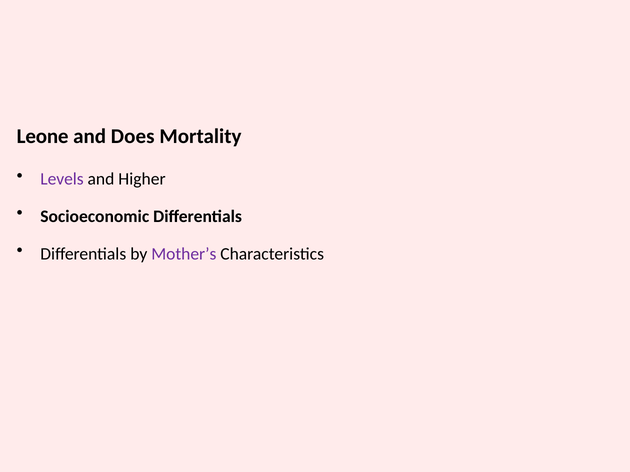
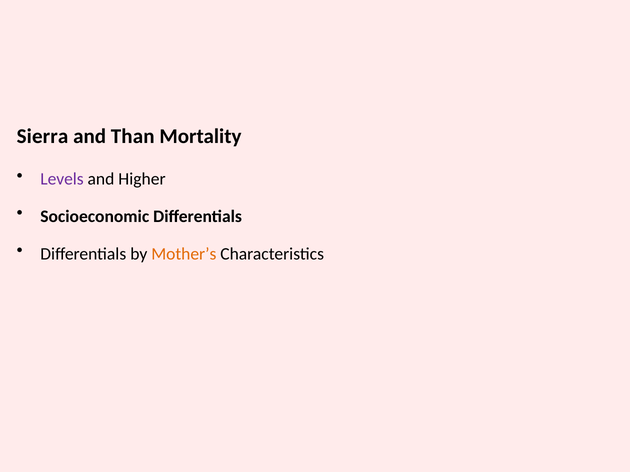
Leone: Leone -> Sierra (42, 136)
Does: Does -> Than (133, 136)
Mother’s colour: purple -> orange (184, 254)
